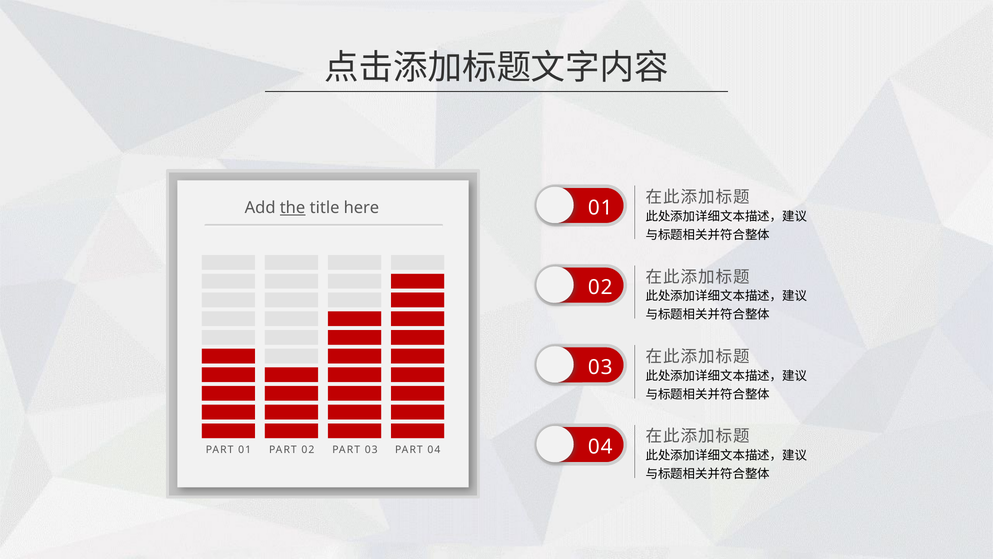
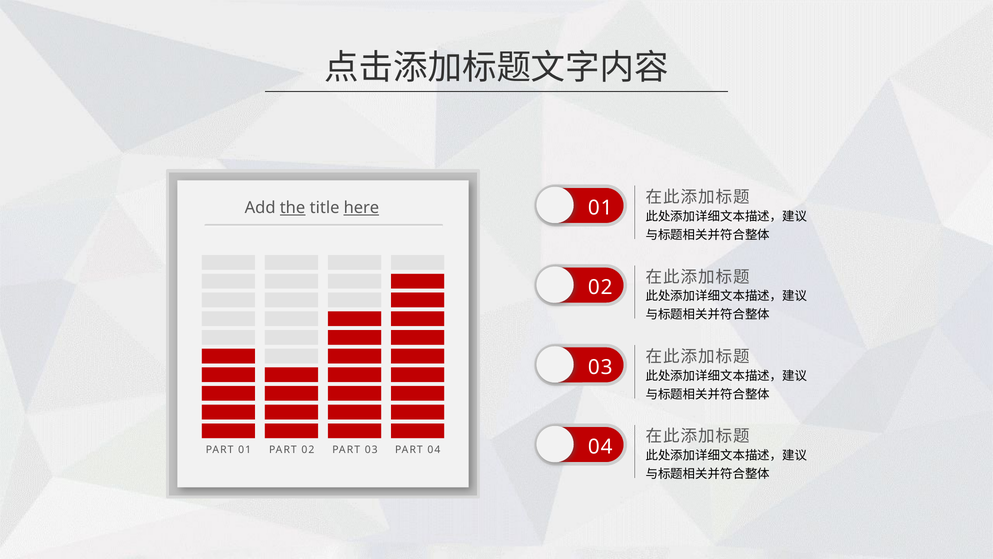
here underline: none -> present (361, 207)
